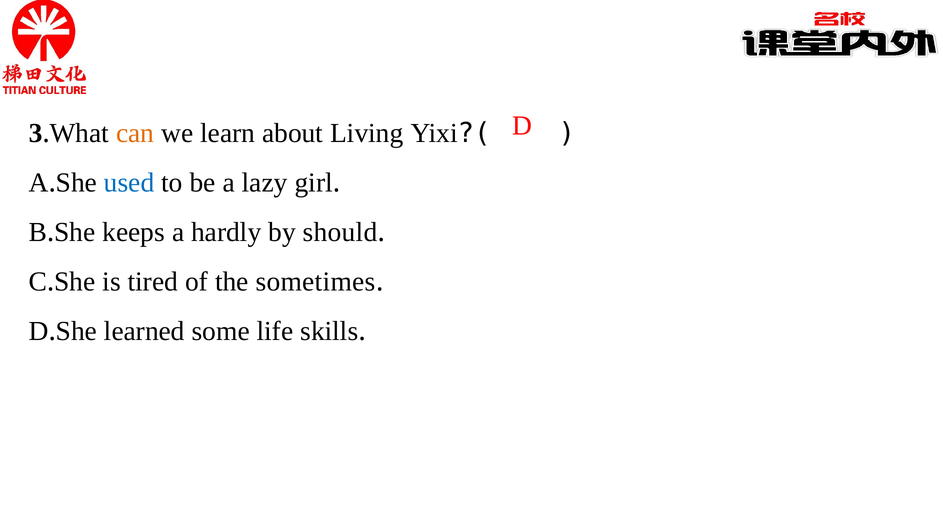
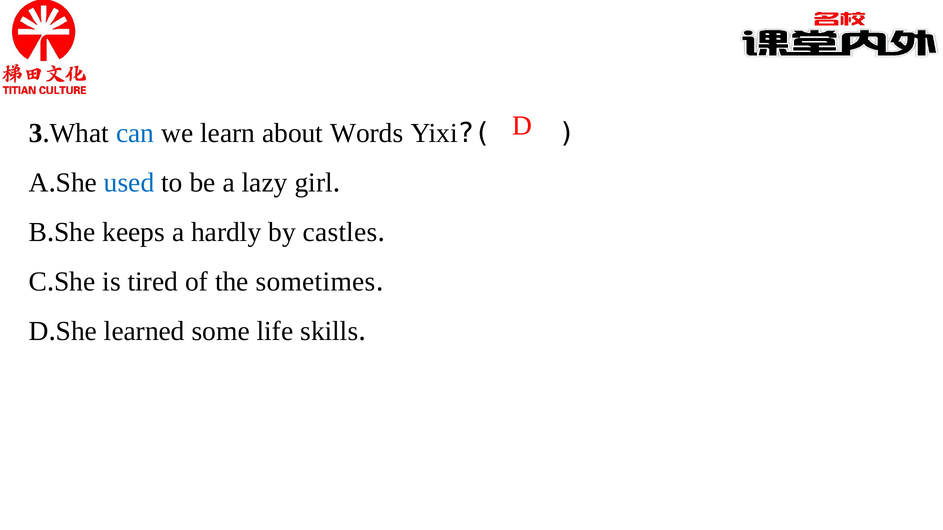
can colour: orange -> blue (135, 133)
Living: Living -> Words (367, 133)
should: should -> castles (340, 232)
